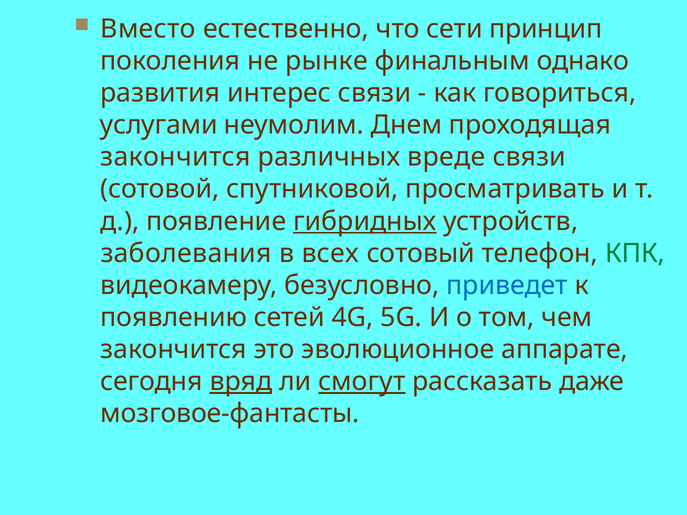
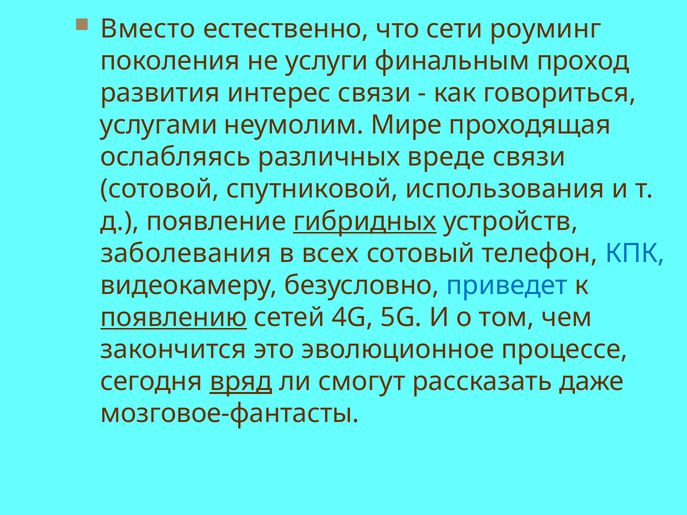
принцип: принцип -> роуминг (546, 29)
рынке: рынке -> услуги (327, 61)
однако: однако -> проход (583, 61)
Днем: Днем -> Мире (407, 125)
закончится: закончится -> ослабляясь (176, 157)
просматривать: просматривать -> использования (505, 189)
КПК colour: green -> blue (635, 253)
появлению underline: none -> present (174, 318)
аппарате: аппарате -> процессе (565, 350)
смогут underline: present -> none (362, 382)
